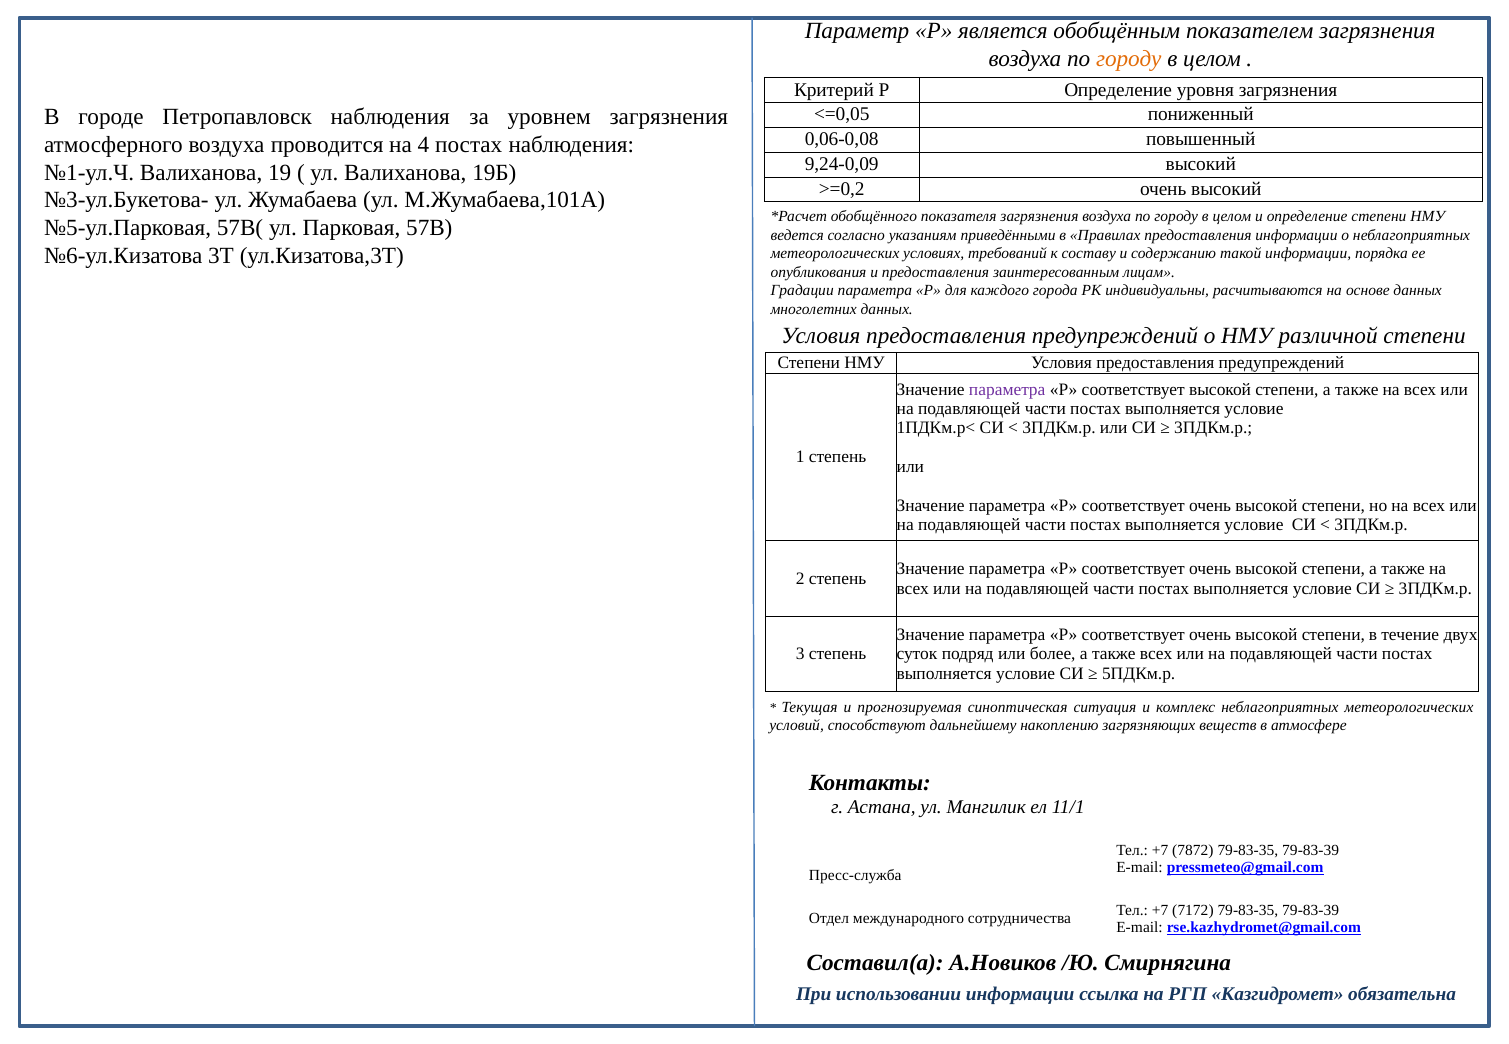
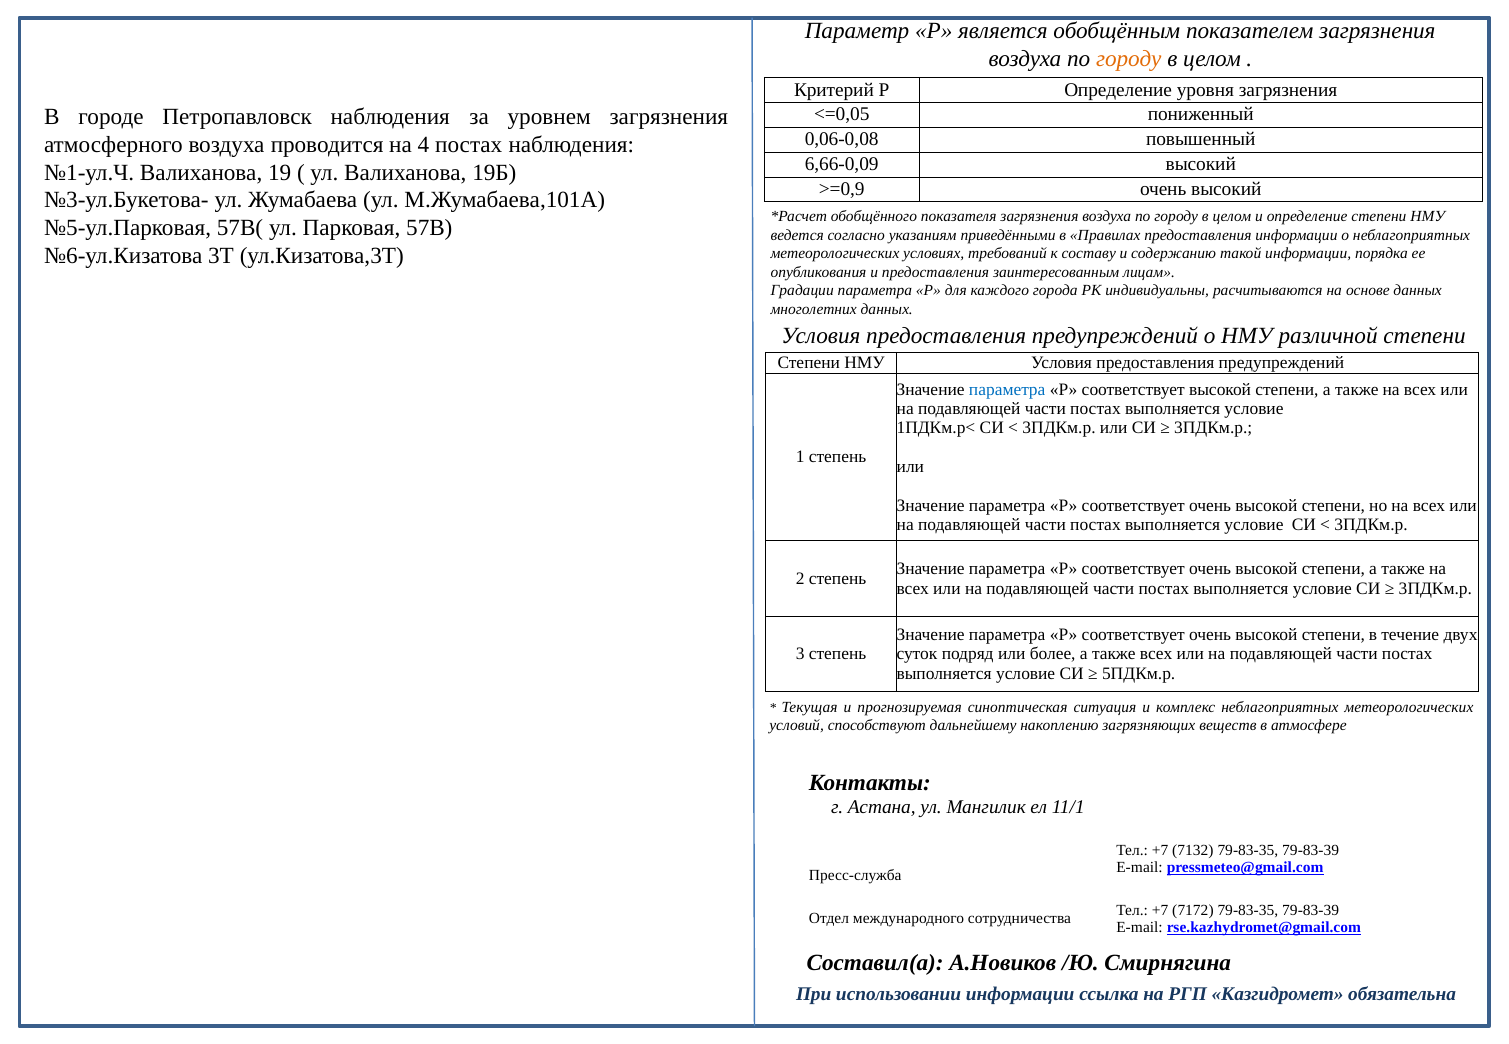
9,24-0,09: 9,24-0,09 -> 6,66-0,09 (842, 164)
>=0,2: >=0,2 -> >=0,9 (842, 189)
параметра colour: purple -> blue (1007, 390)
7872: 7872 -> 7132 (1193, 850)
